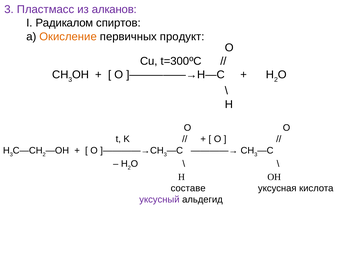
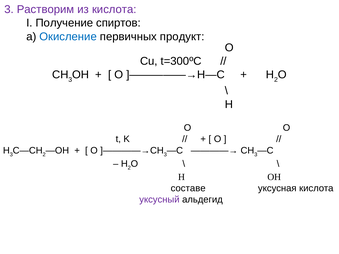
Пластмасс: Пластмасс -> Растворим (46, 9)
из алканов: алканов -> кислота (114, 9)
Радикалом: Радикалом -> Получение (64, 23)
Окисление colour: orange -> blue (68, 37)
